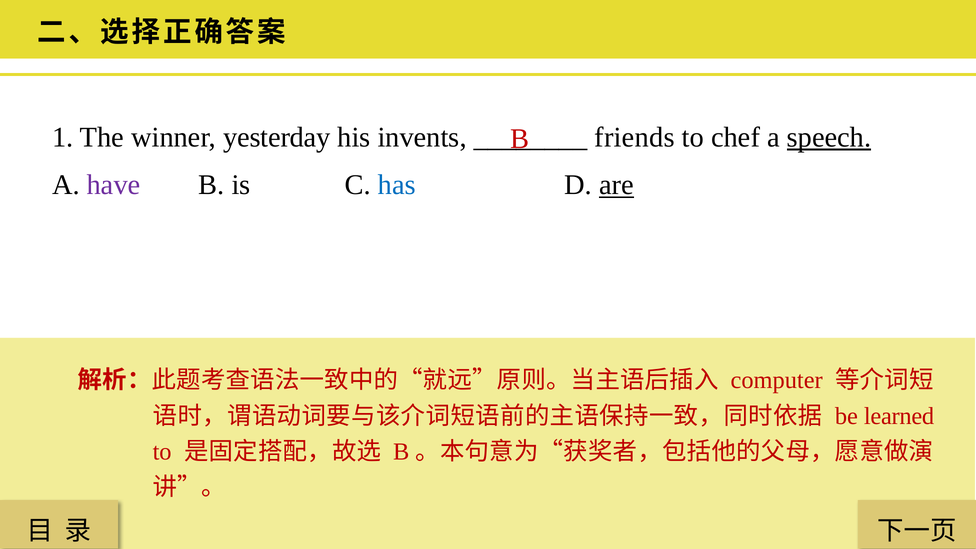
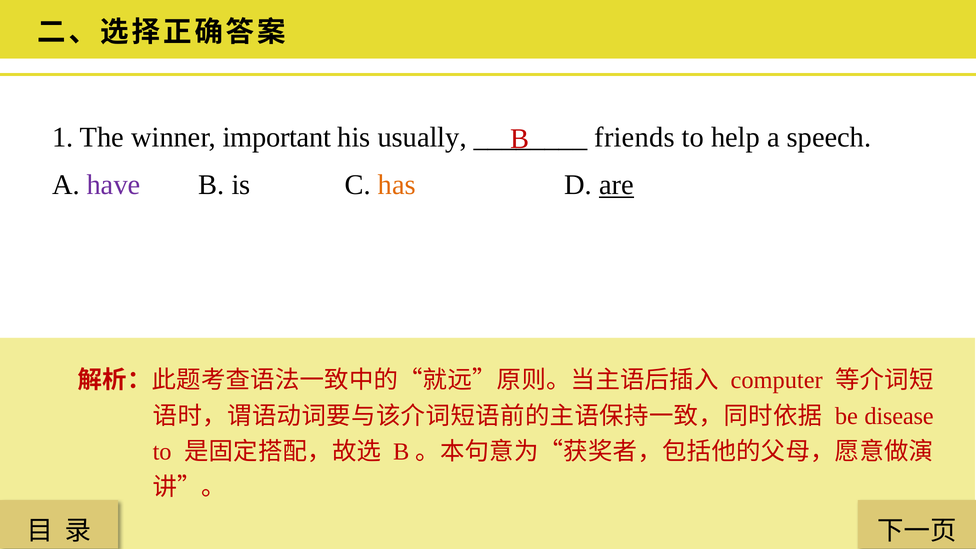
yesterday: yesterday -> important (277, 137)
invents: invents -> usually (422, 137)
chef: chef -> help (736, 137)
speech underline: present -> none (829, 137)
has colour: blue -> orange (397, 185)
learned: learned -> disease (899, 416)
